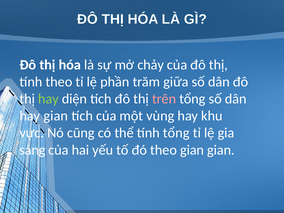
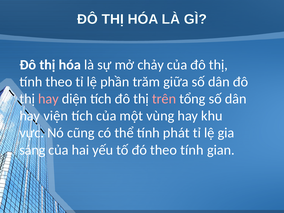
hay colour: light green -> pink (48, 99)
hay gian: gian -> viện (56, 116)
tính tổng: tổng -> phát (176, 133)
theo gian: gian -> tính (192, 150)
